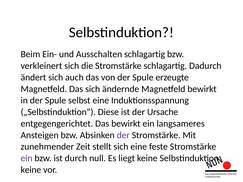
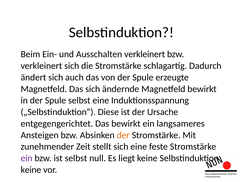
Ausschalten schlagartig: schlagartig -> verkleinert (145, 54)
der colour: purple -> orange (123, 135)
ist durch: durch -> selbst (76, 158)
